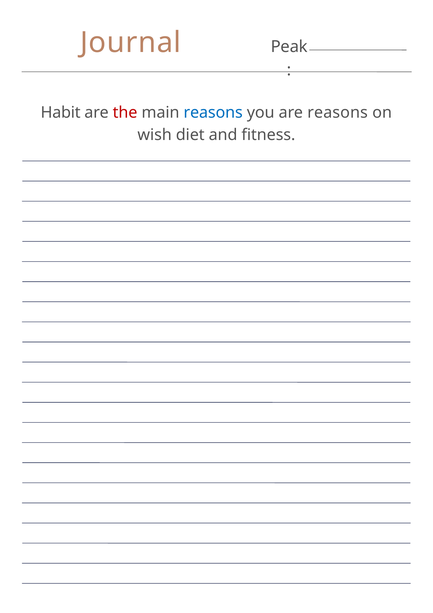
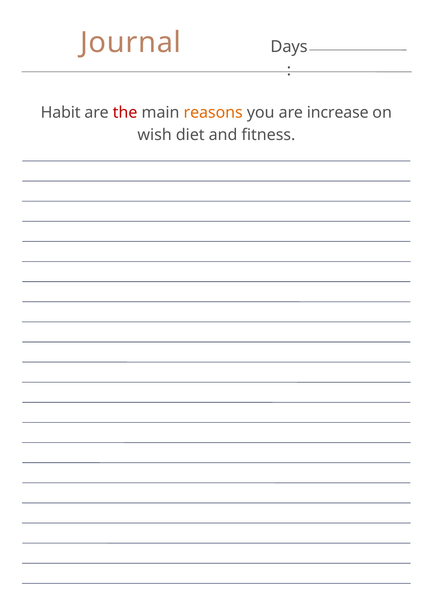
Peak: Peak -> Days (289, 47)
reasons colour: blue -> orange (213, 112)
are reasons: reasons -> increase (338, 112)
